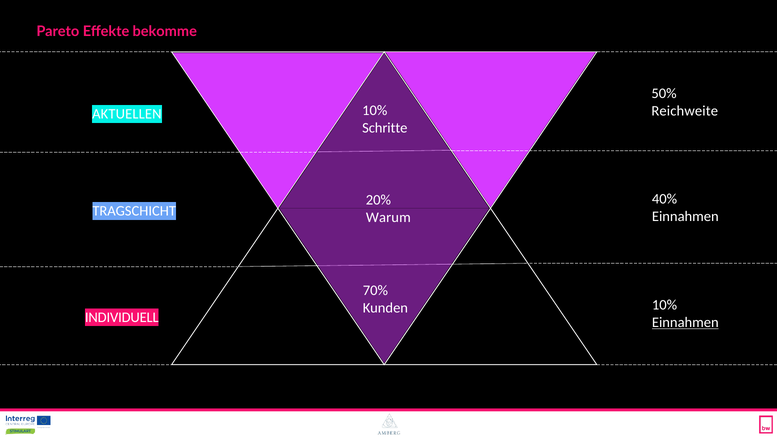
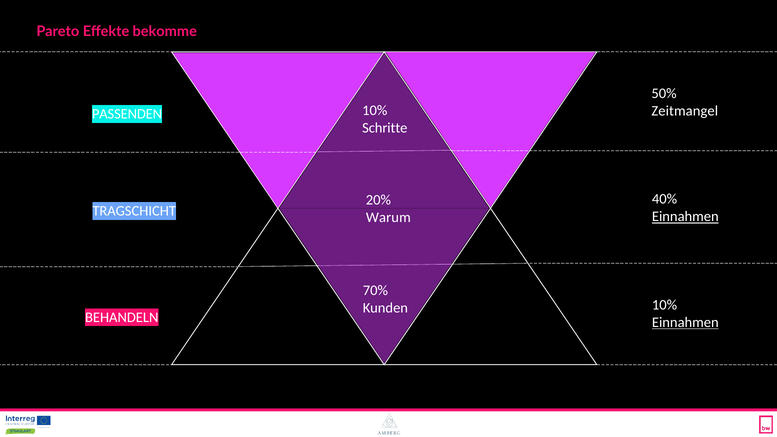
Reichweite: Reichweite -> Zeitmangel (685, 111)
AKTUELLEN: AKTUELLEN -> PASSENDEN (127, 114)
Einnahmen underline: none -> present (685, 217)
INDIVIDUELL: INDIVIDUELL -> BEHANDELN (122, 317)
